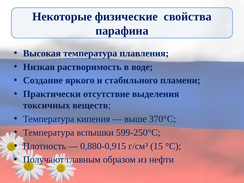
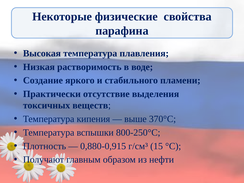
599-250°C: 599-250°C -> 800-250°C (138, 133)
